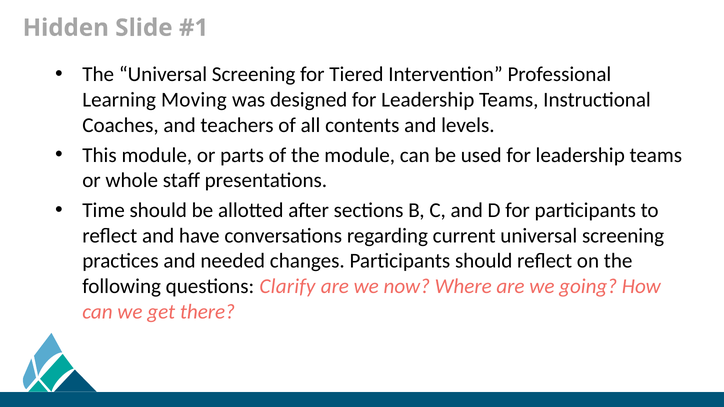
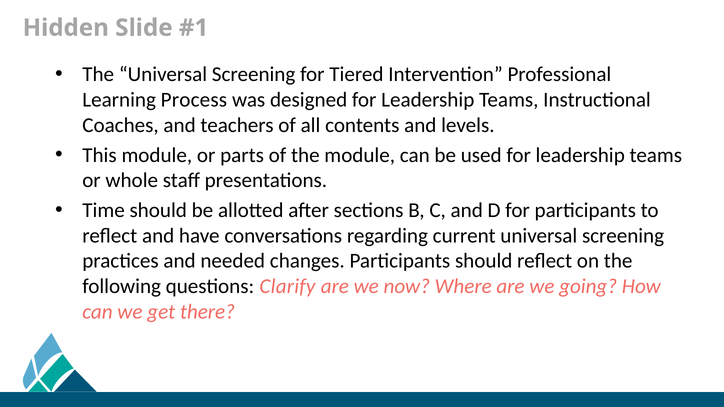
Moving: Moving -> Process (194, 100)
